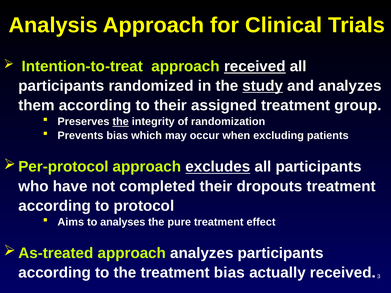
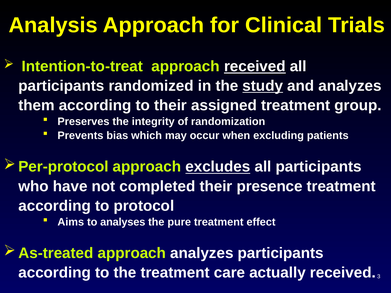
the underline: present -> none (121, 122)
dropouts: dropouts -> presence (270, 186)
treatment bias: bias -> care (229, 273)
